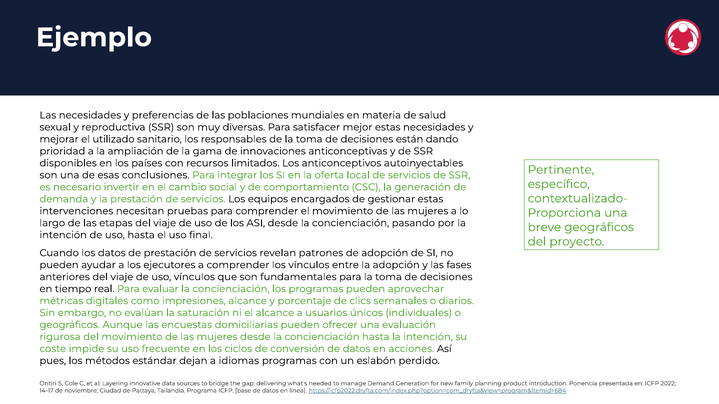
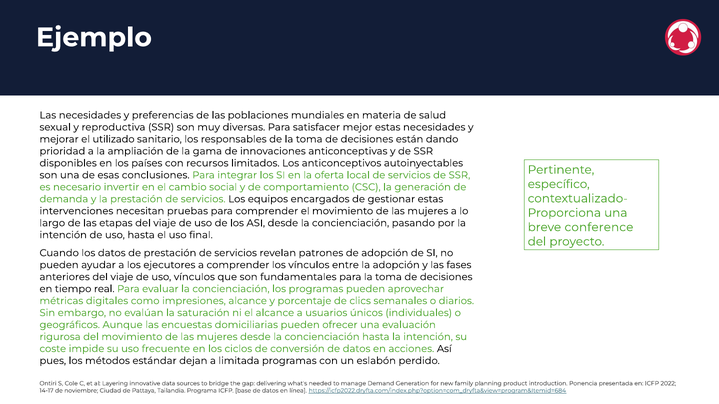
breve geográficos: geográficos -> conference (599, 227)
idiomas: idiomas -> limitada (239, 361)
